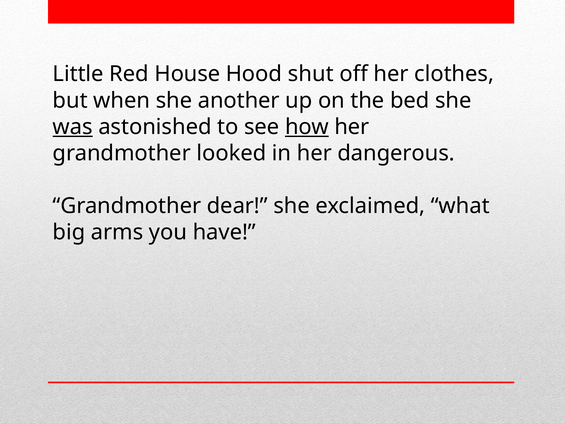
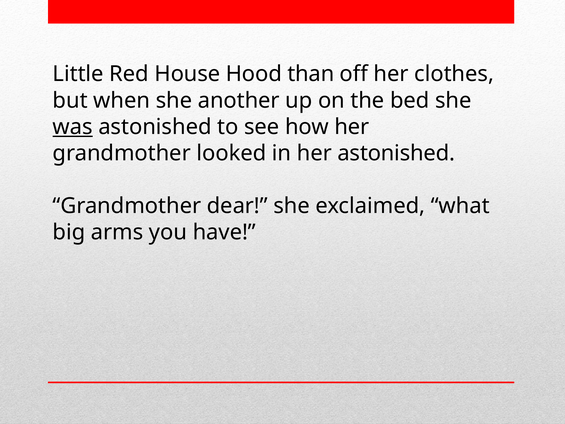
shut: shut -> than (311, 74)
how underline: present -> none (307, 127)
her dangerous: dangerous -> astonished (396, 153)
